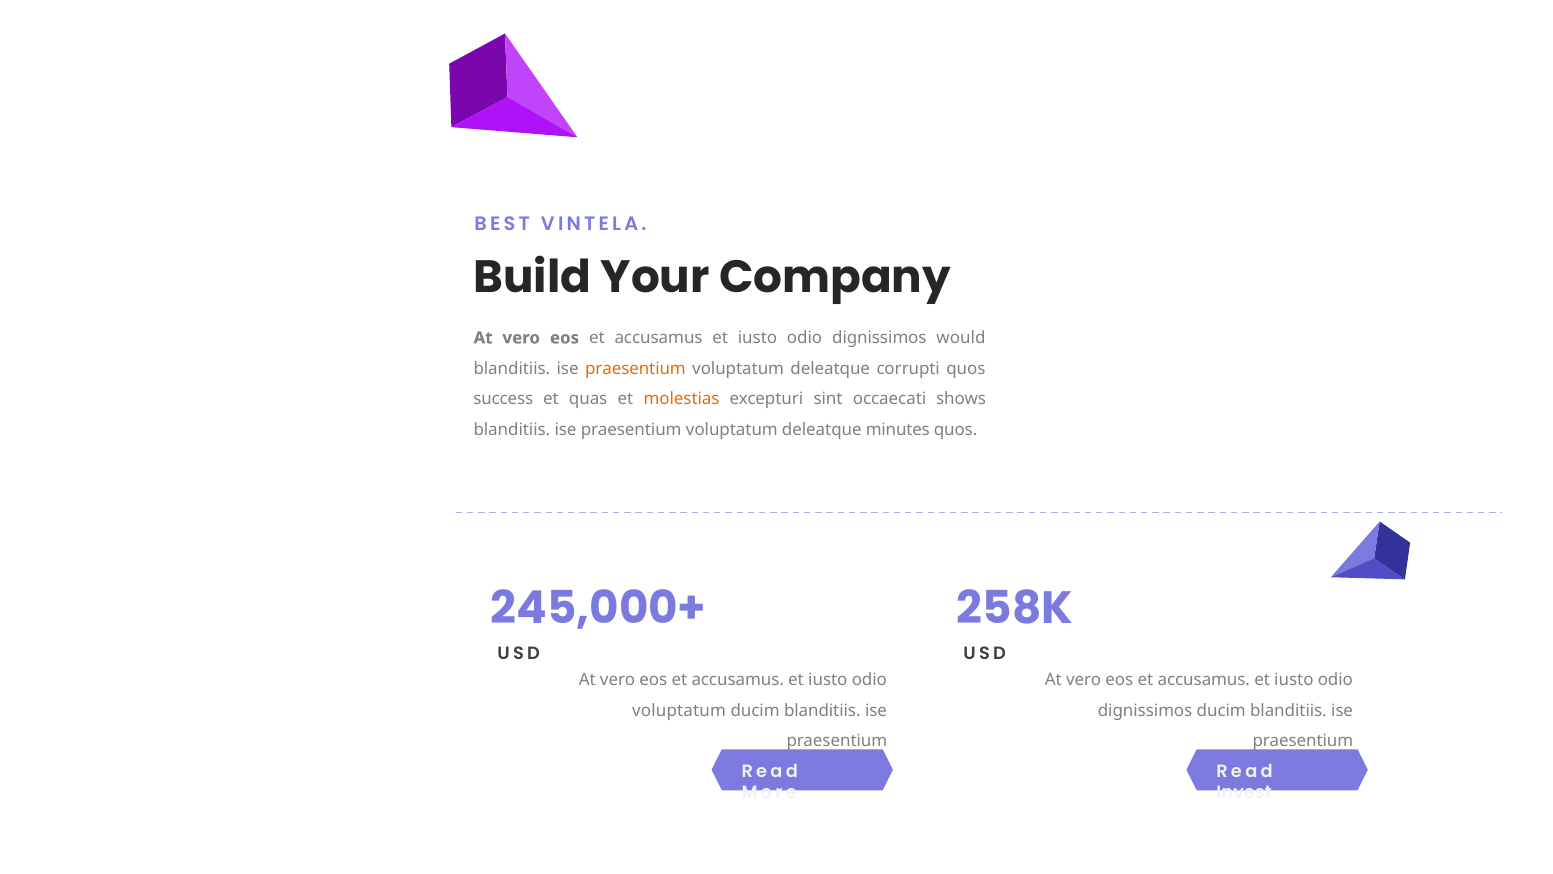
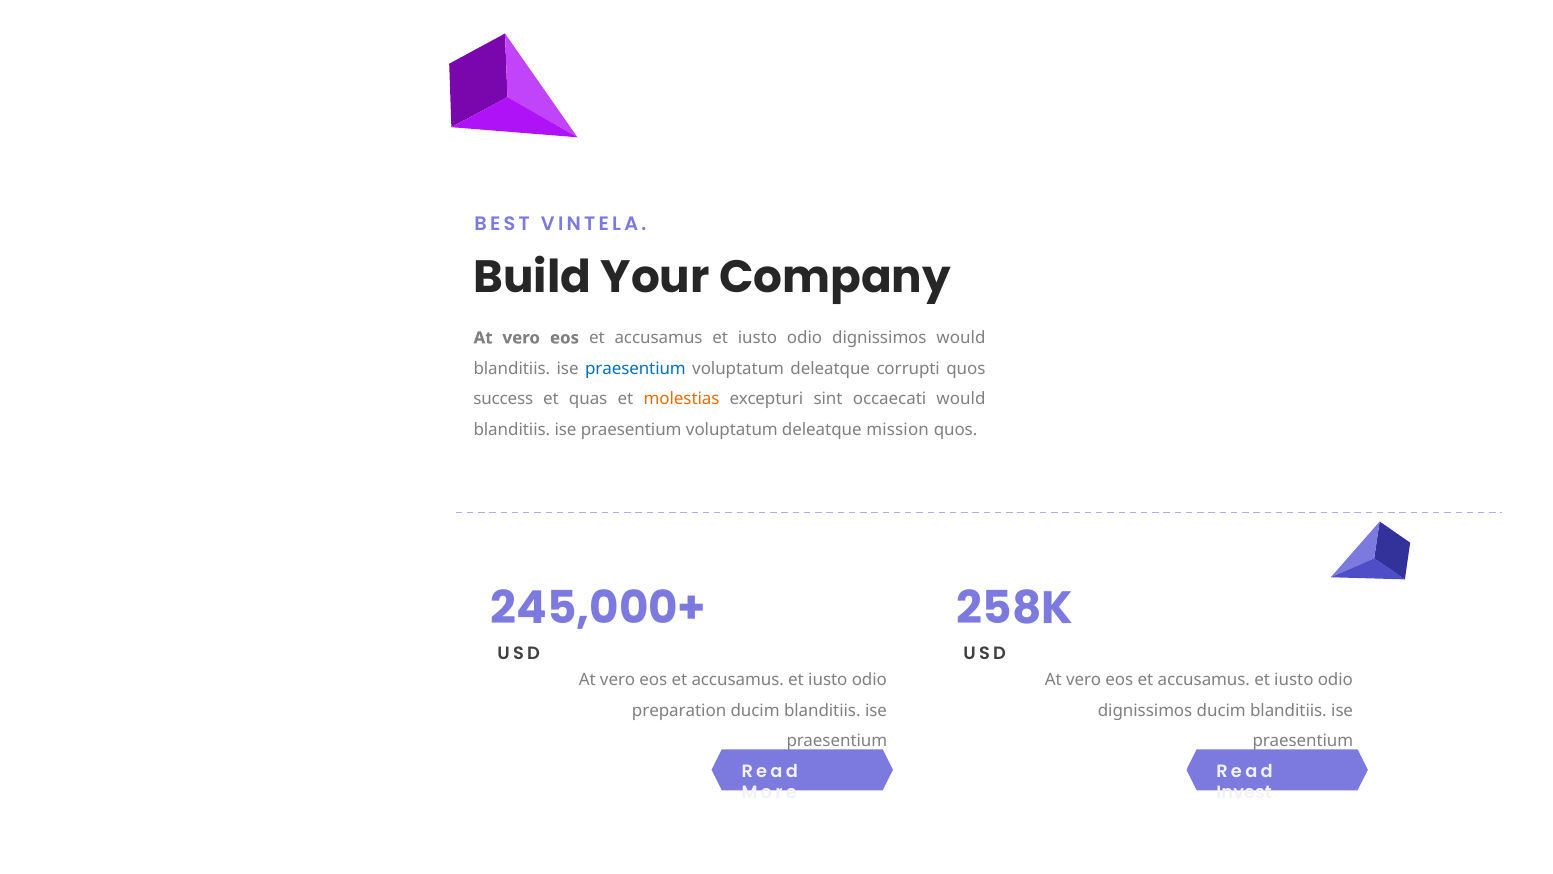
praesentium colour: orange -> blue (635, 368)
occaecati shows: shows -> would (961, 399)
minutes: minutes -> mission (898, 429)
voluptatum: voluptatum -> preparation (679, 710)
